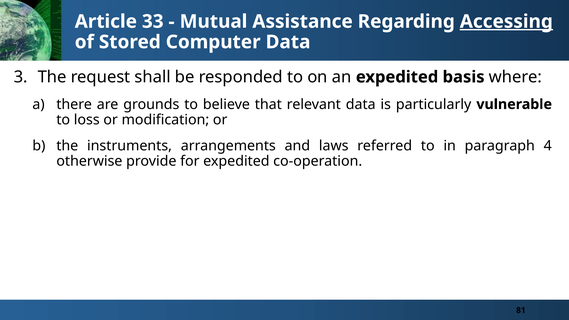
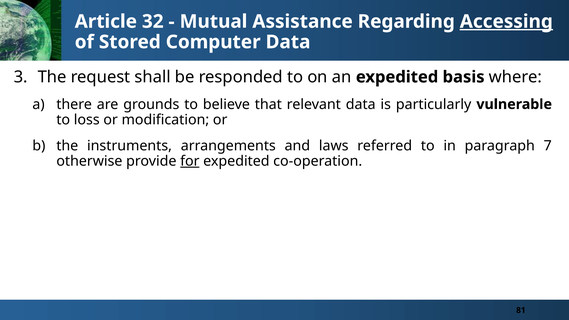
33: 33 -> 32 (153, 22)
4: 4 -> 7 (548, 146)
for underline: none -> present (190, 161)
